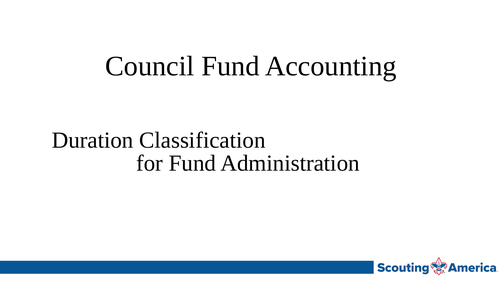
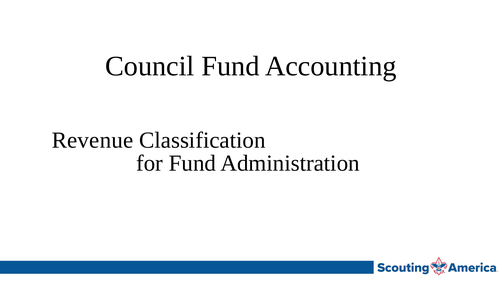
Duration: Duration -> Revenue (93, 141)
